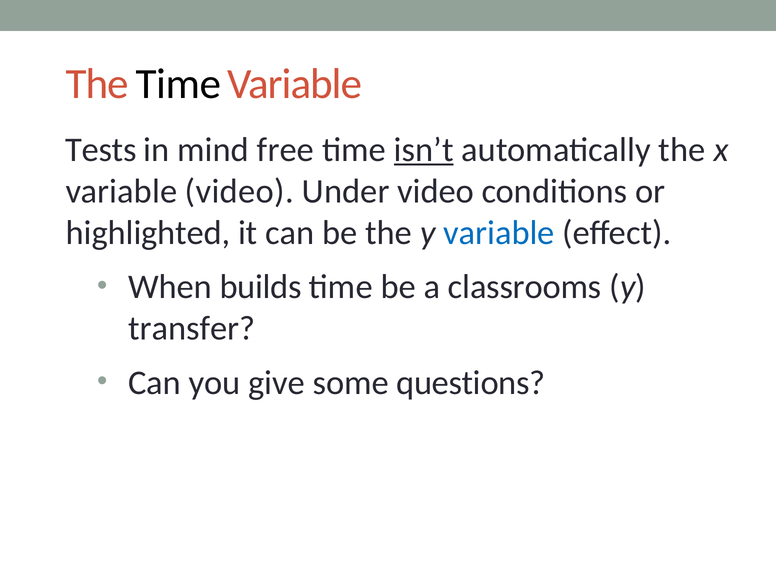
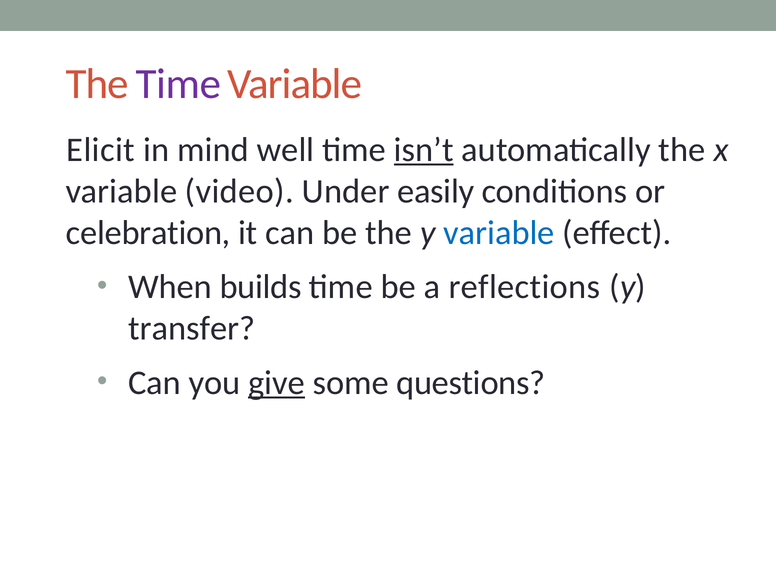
Time colour: black -> purple (178, 84)
Tests: Tests -> Elicit (101, 150)
free: free -> well (286, 150)
Under video: video -> easily (436, 191)
highlighted: highlighted -> celebration (148, 233)
classrooms: classrooms -> reflections (524, 287)
give underline: none -> present (277, 383)
